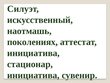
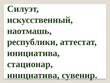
поколениях: поколениях -> республики (32, 42)
